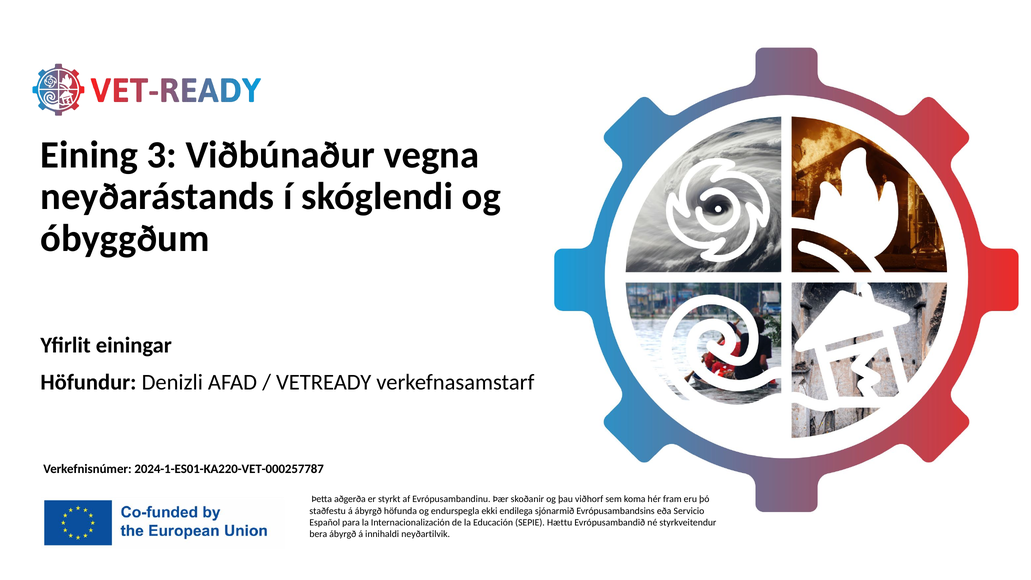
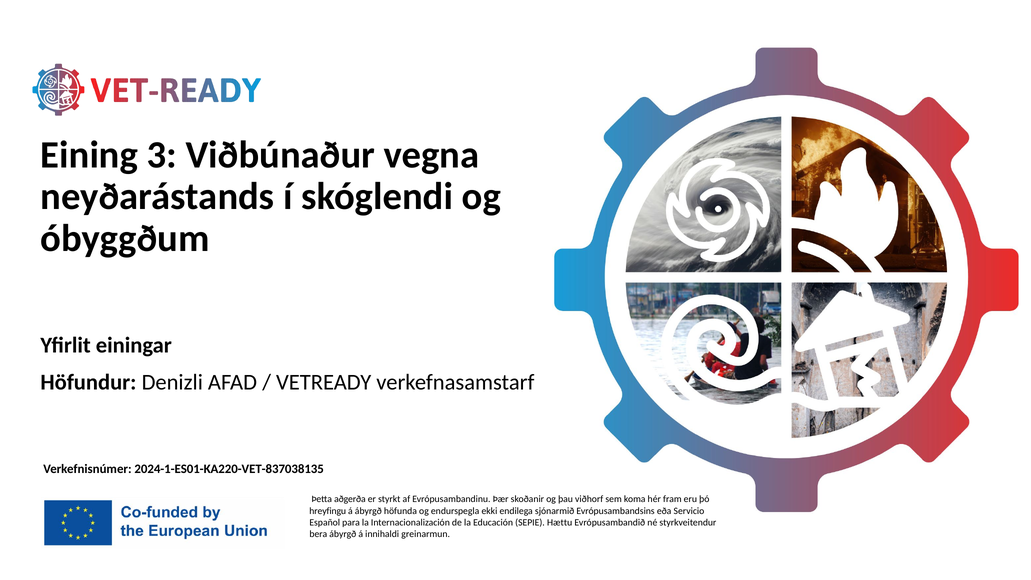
2024-1-ES01-KA220-VET-000257787: 2024-1-ES01-KA220-VET-000257787 -> 2024-1-ES01-KA220-VET-837038135 (229, 469)
staðfestu: staðfestu -> hreyfingu (328, 511)
neyðartilvik: neyðartilvik -> greinarmun (426, 534)
